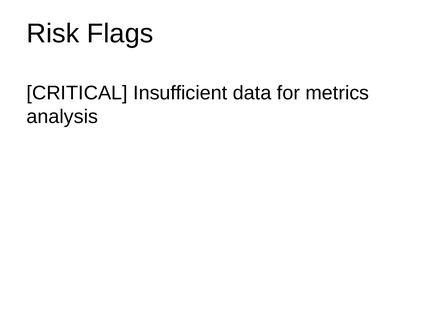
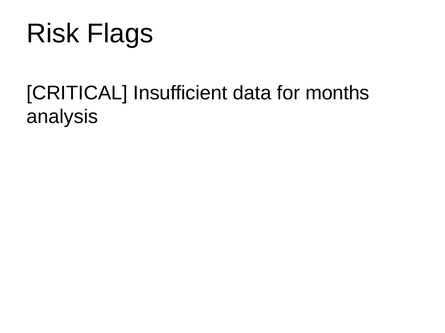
metrics: metrics -> months (337, 93)
